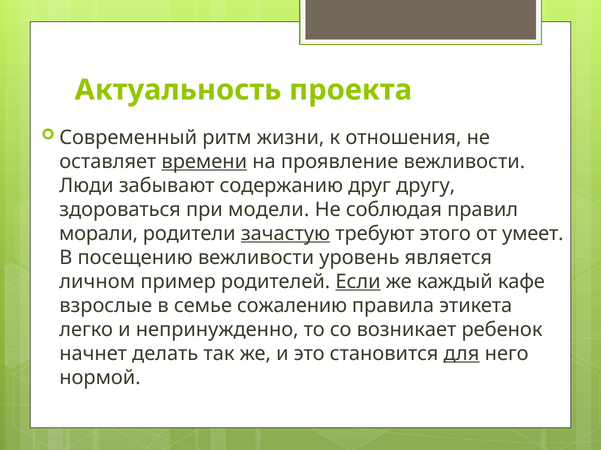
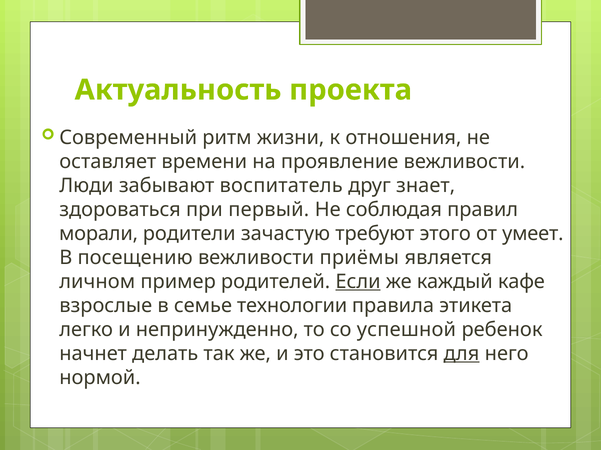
времени underline: present -> none (204, 162)
содержанию: содержанию -> воспитатель (281, 186)
другу: другу -> знает (426, 186)
модели: модели -> первый (269, 210)
зачастую underline: present -> none (285, 234)
уровень: уровень -> приёмы (359, 258)
сожалению: сожалению -> технологии (292, 306)
возникает: возникает -> успешной (406, 330)
